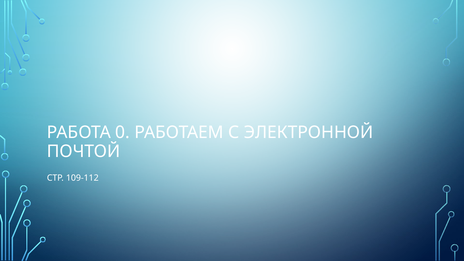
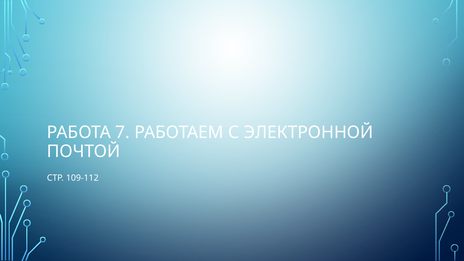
0: 0 -> 7 (123, 133)
